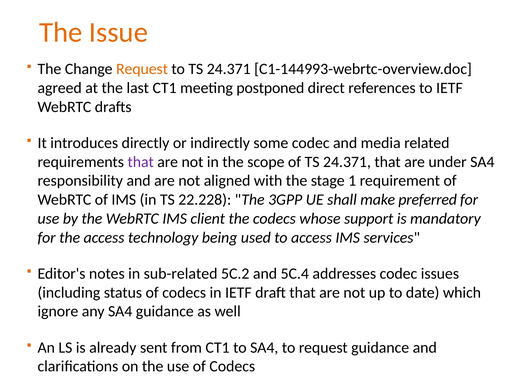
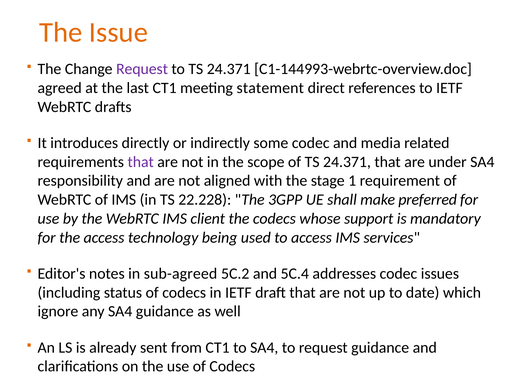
Request colour: orange -> purple (142, 69)
postponed: postponed -> statement (270, 88)
sub-related: sub-related -> sub-agreed (181, 274)
